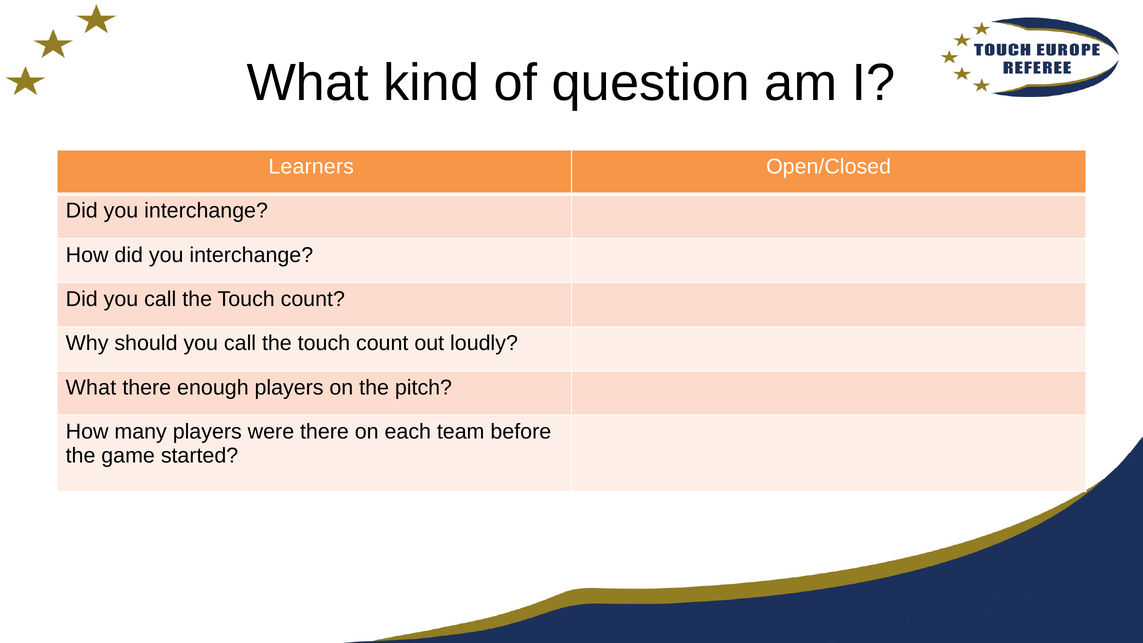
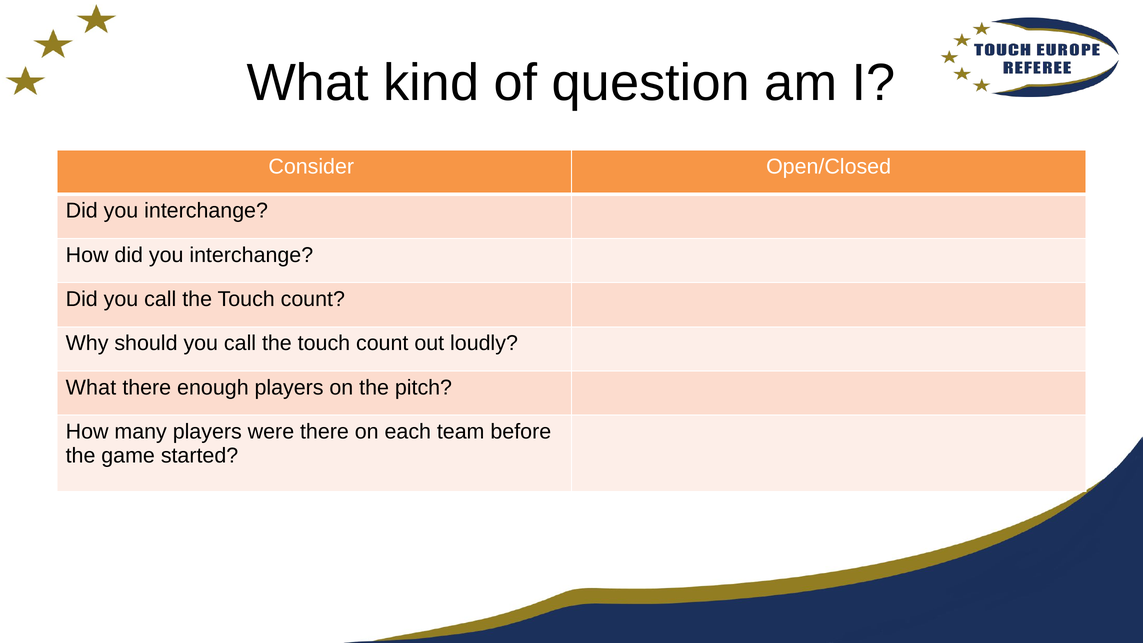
Learners: Learners -> Consider (311, 167)
